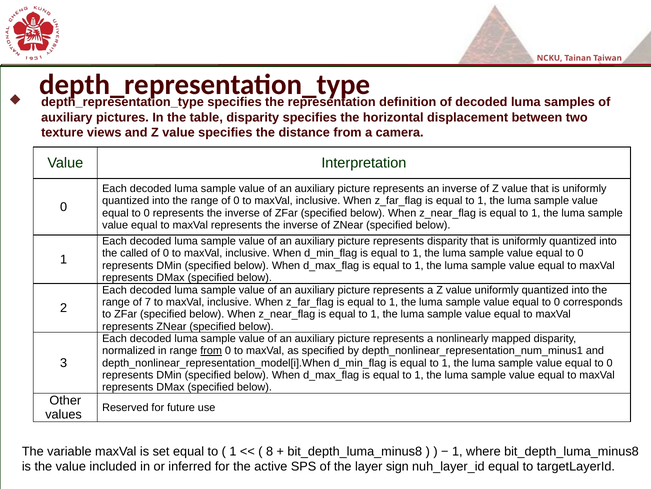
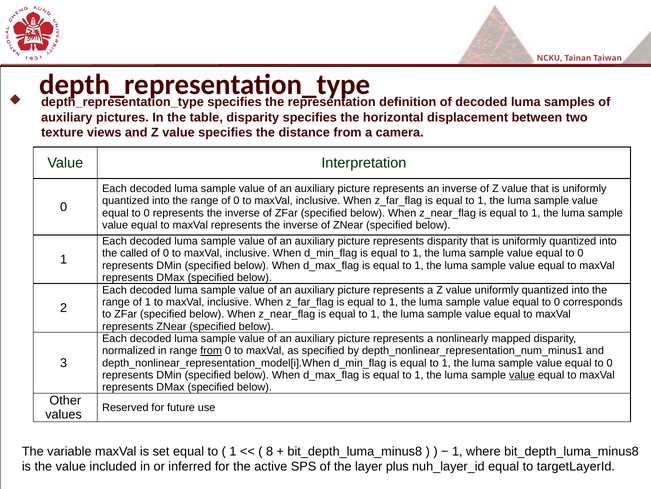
of 7: 7 -> 1 (148, 302)
value underline: none -> present (522, 375)
sign: sign -> plus (397, 466)
